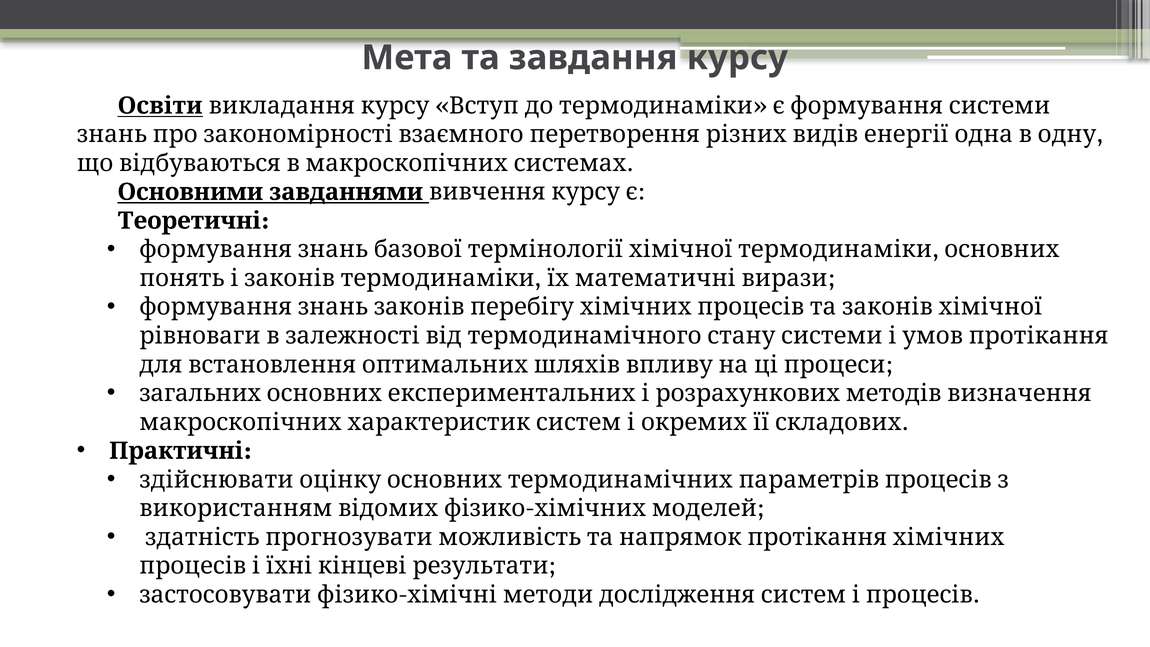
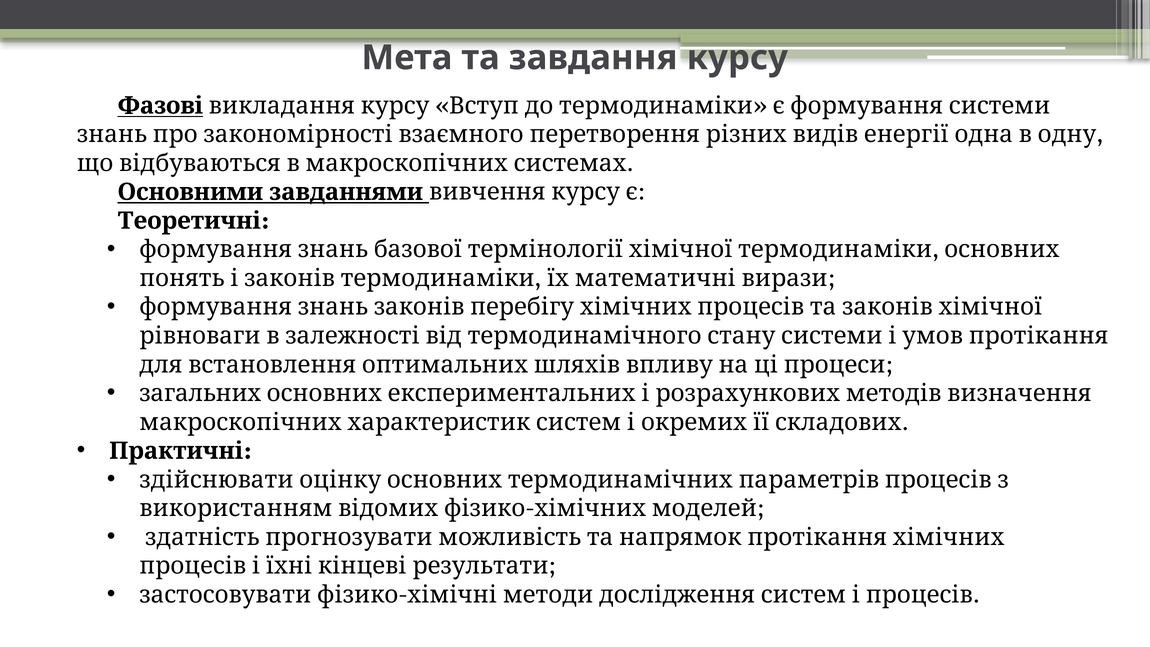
Освіти: Освіти -> Фазові (160, 106)
